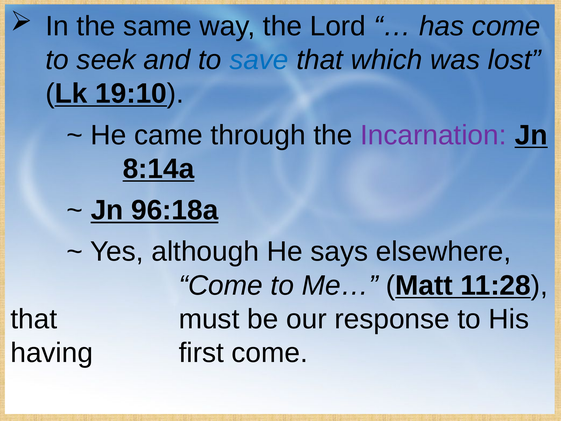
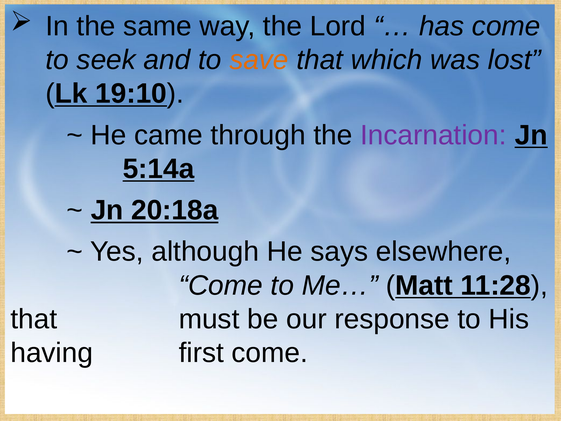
save colour: blue -> orange (259, 60)
8:14a: 8:14a -> 5:14a (159, 169)
96:18a: 96:18a -> 20:18a (175, 210)
